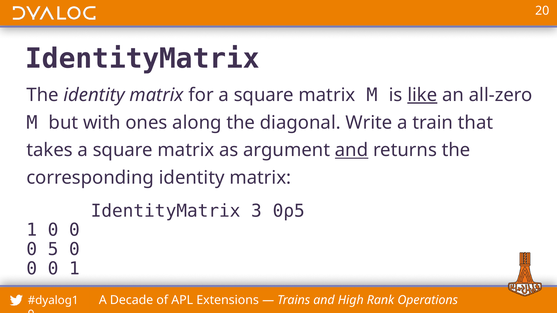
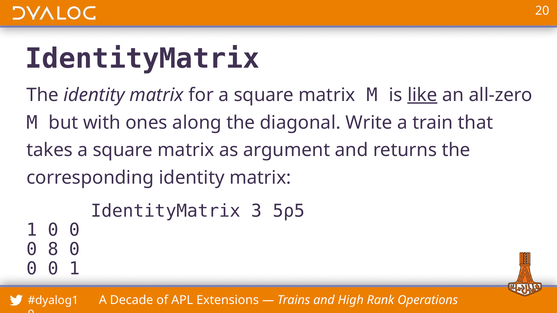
and underline: present -> none (352, 150)
0⍴5: 0⍴5 -> 5⍴5 (289, 211)
5: 5 -> 8 (53, 250)
